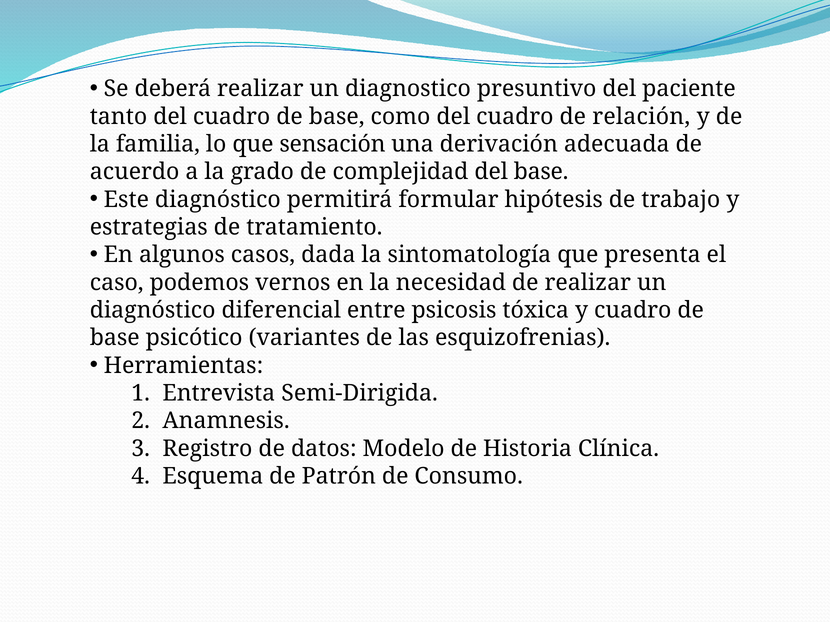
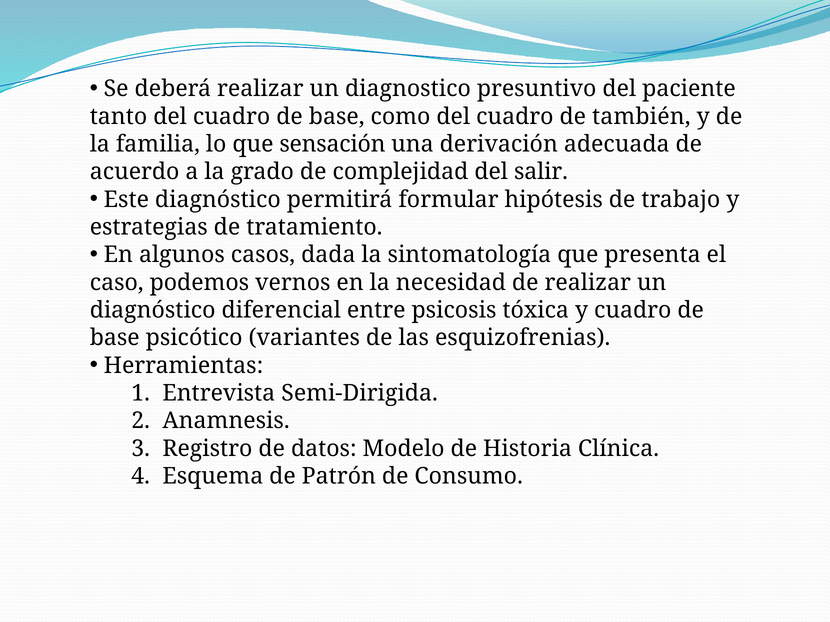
relación: relación -> también (641, 117)
del base: base -> salir (541, 172)
